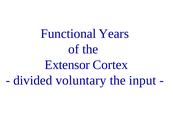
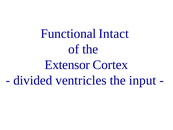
Years: Years -> Intact (114, 34)
voluntary: voluntary -> ventricles (81, 80)
